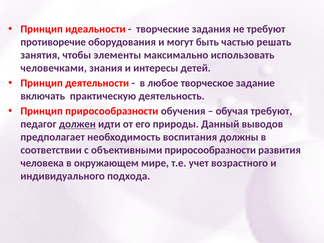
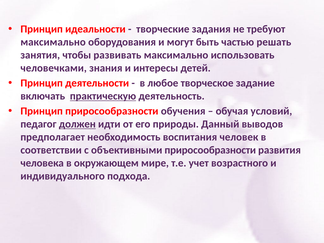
противоречие: противоречие -> максимально (53, 42)
элементы: элементы -> развивать (117, 55)
практическую underline: none -> present (103, 96)
обучая требуют: требуют -> условий (271, 111)
должны: должны -> человек (239, 137)
